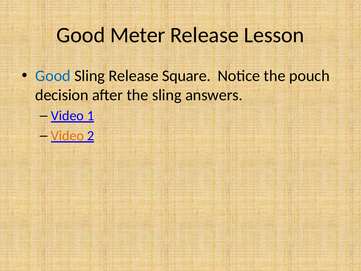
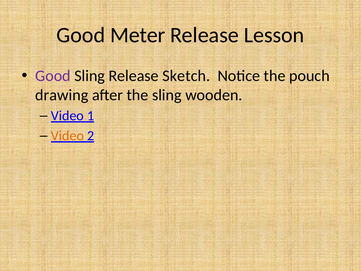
Good colour: blue -> purple (53, 76)
Square: Square -> Sketch (186, 76)
decision: decision -> drawing (62, 95)
answers: answers -> wooden (214, 95)
